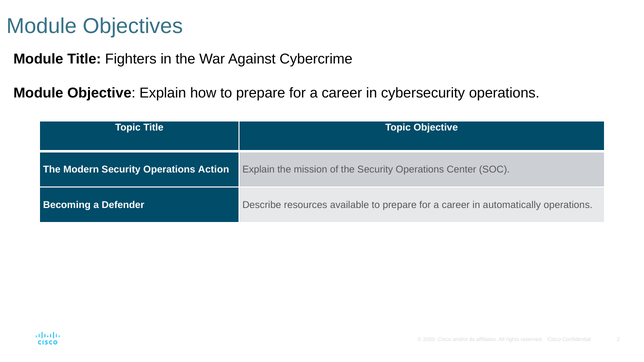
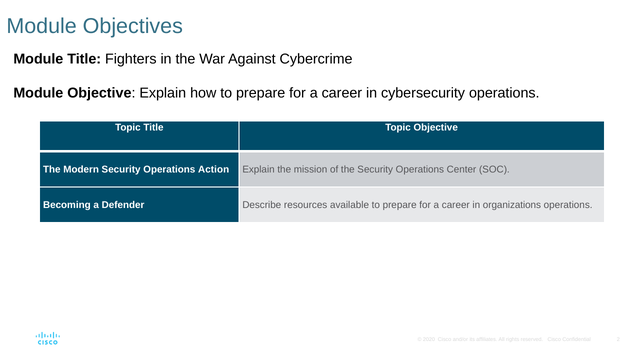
automatically: automatically -> organizations (512, 205)
